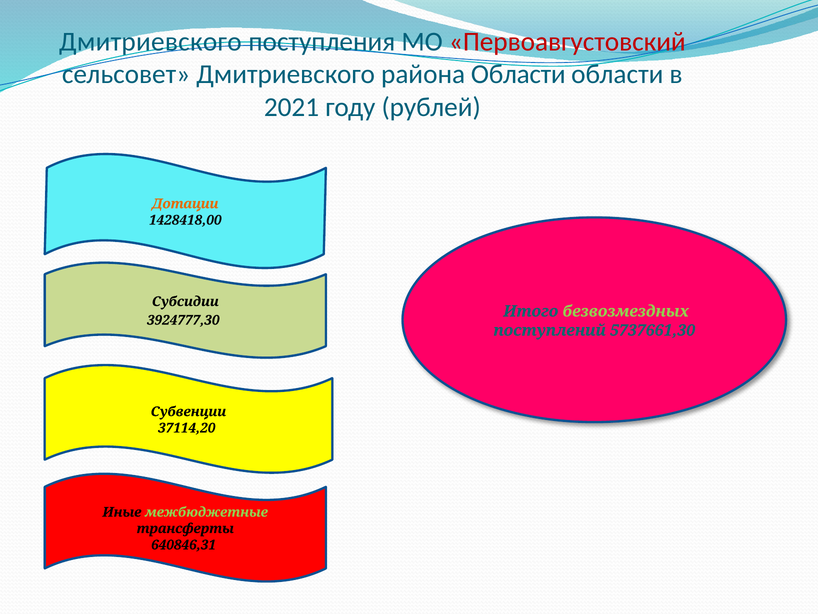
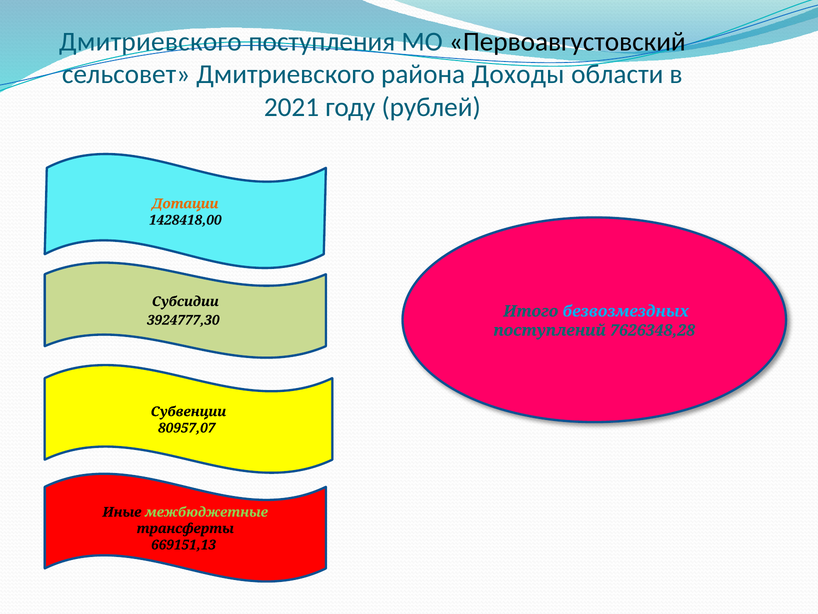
Первоавгустовский colour: red -> black (567, 41)
района Области: Области -> Доходы (518, 74)
безвозмездных colour: light green -> light blue (626, 311)
5737661,30: 5737661,30 -> 7626348,28 (652, 330)
37114,20: 37114,20 -> 80957,07 (187, 428)
640846,31: 640846,31 -> 669151,13 (183, 544)
